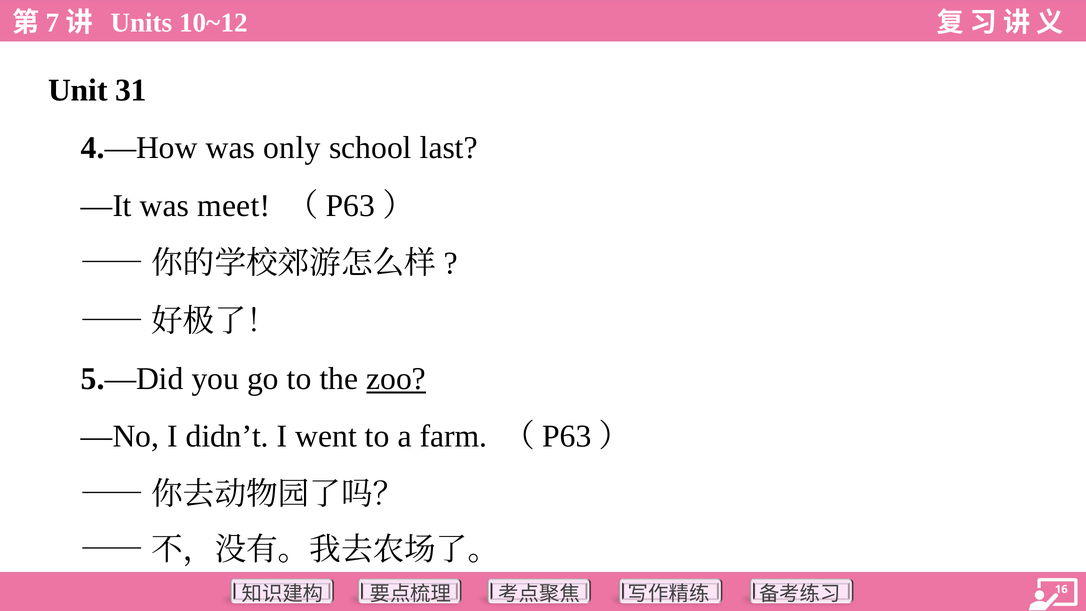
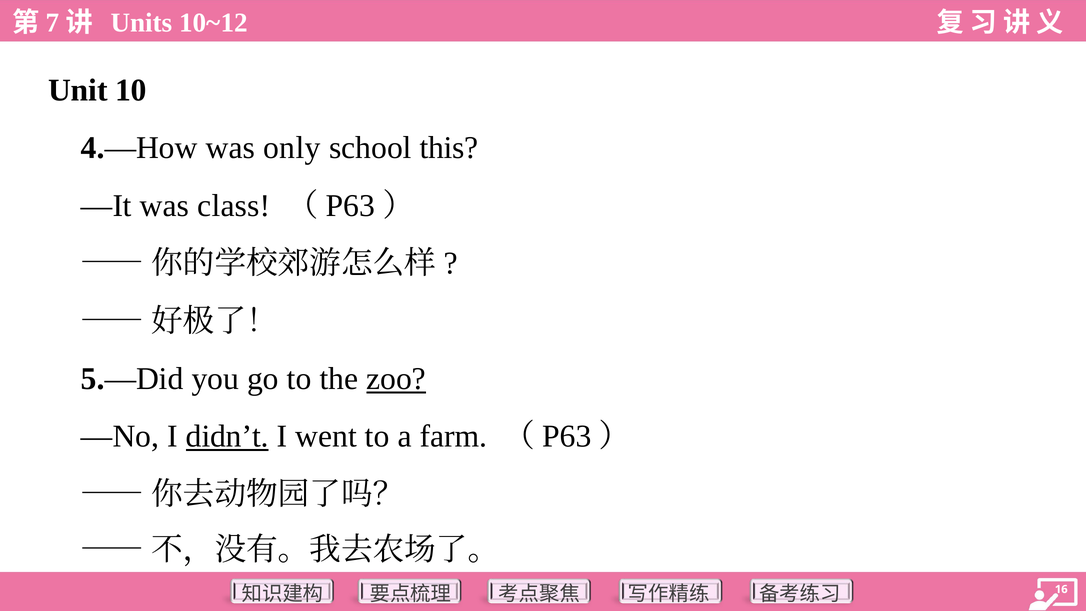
31: 31 -> 10 (131, 90)
last: last -> this (449, 148)
meet: meet -> class (234, 206)
didn’t underline: none -> present (227, 436)
